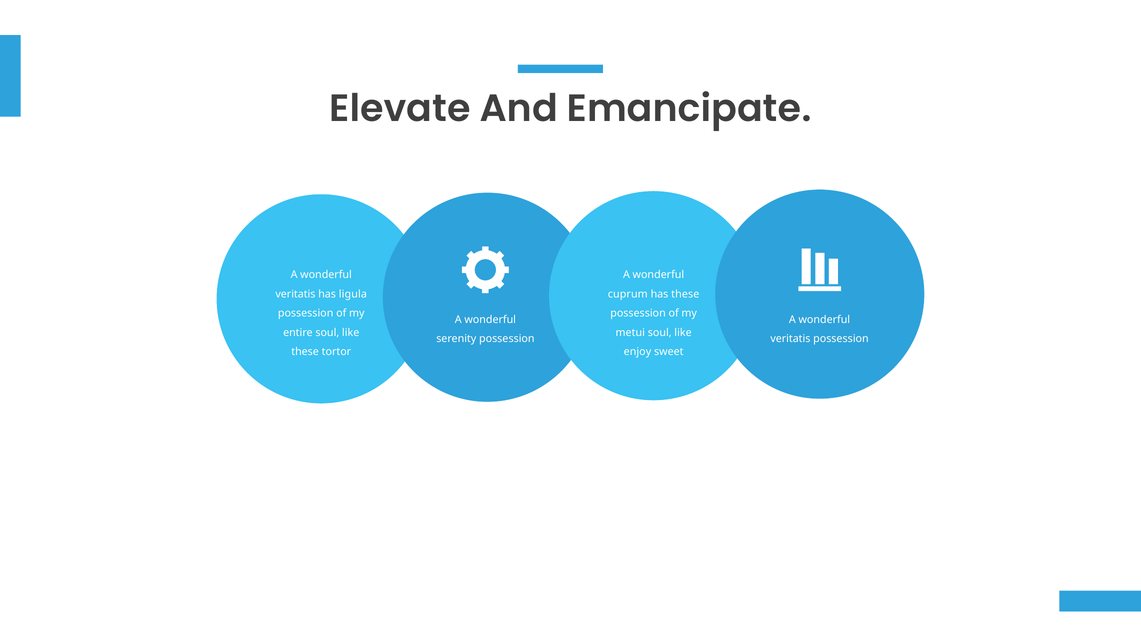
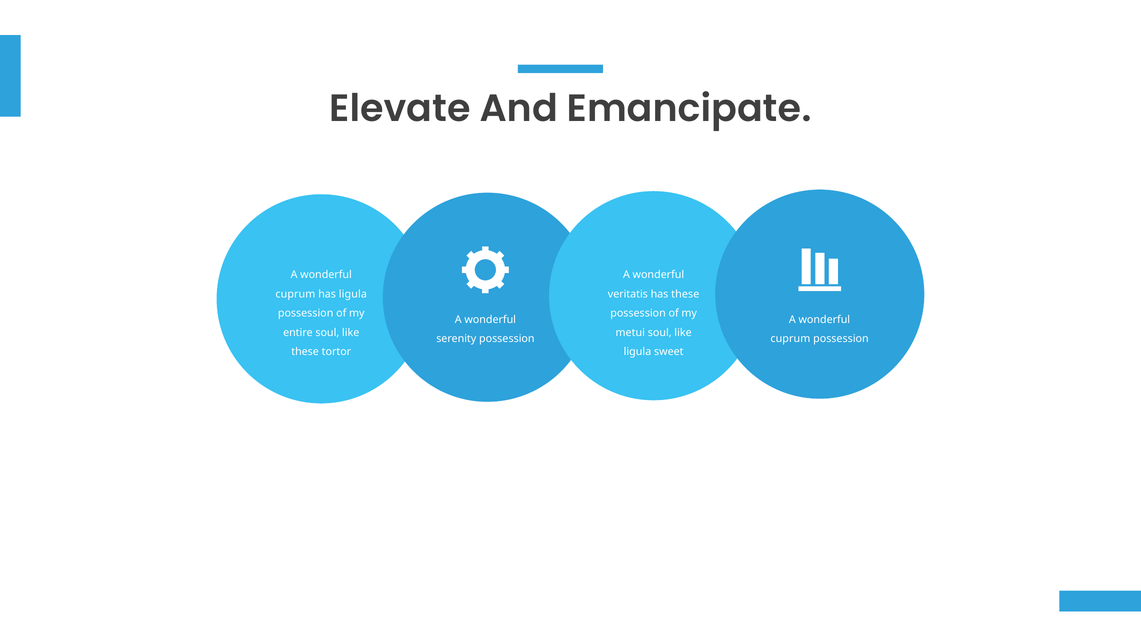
veritatis: veritatis -> cuprum (295, 294)
cuprum: cuprum -> veritatis (628, 294)
veritatis: veritatis -> cuprum (790, 339)
enjoy: enjoy -> ligula (637, 352)
